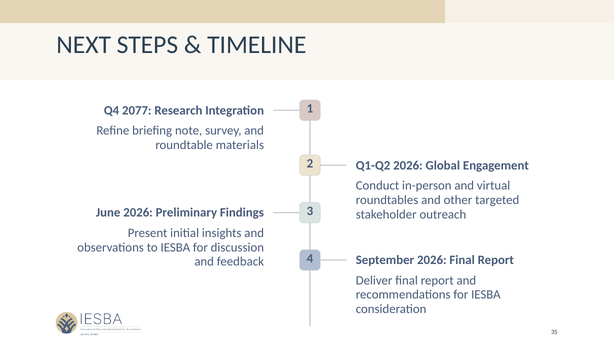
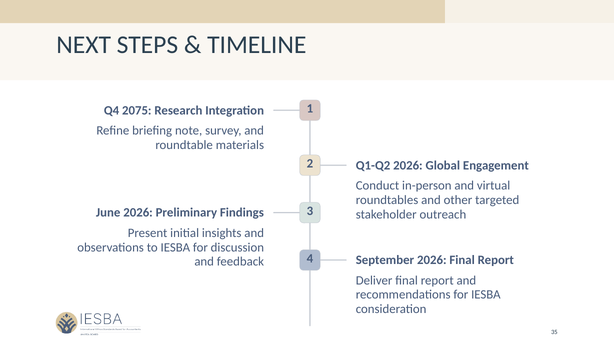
2077: 2077 -> 2075 (137, 111)
